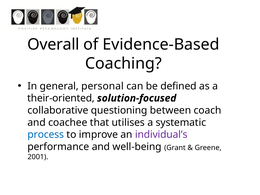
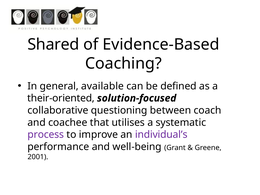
Overall: Overall -> Shared (53, 44)
personal: personal -> available (103, 86)
process colour: blue -> purple (46, 135)
